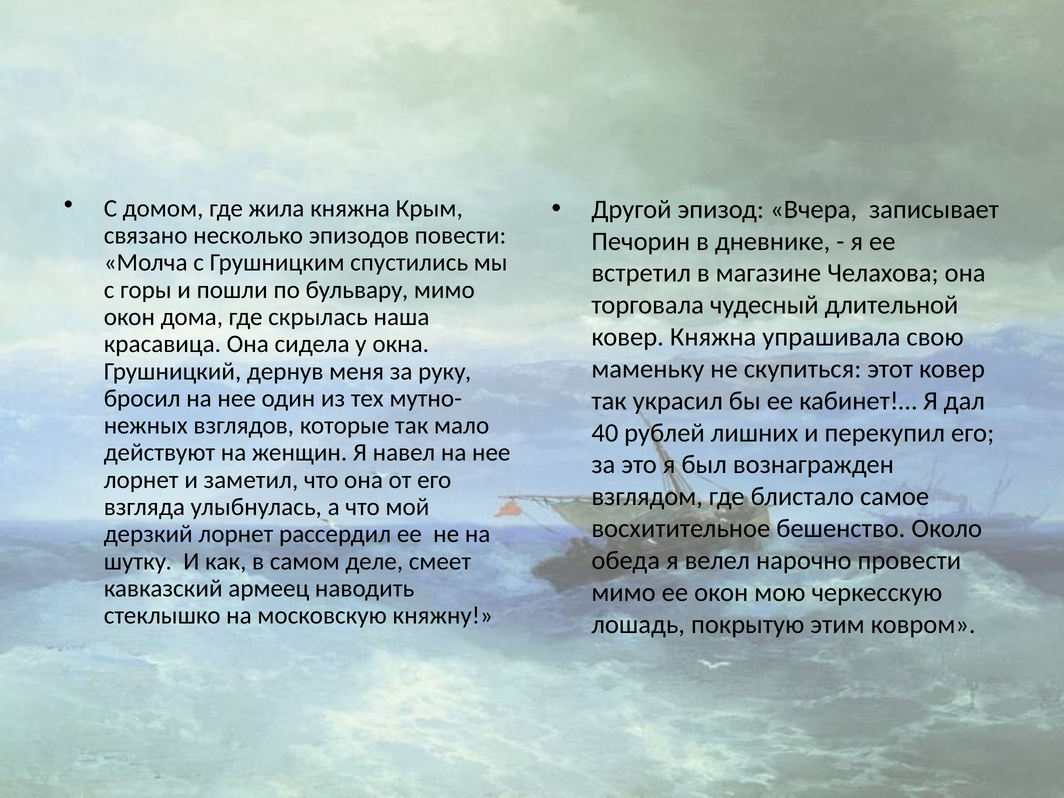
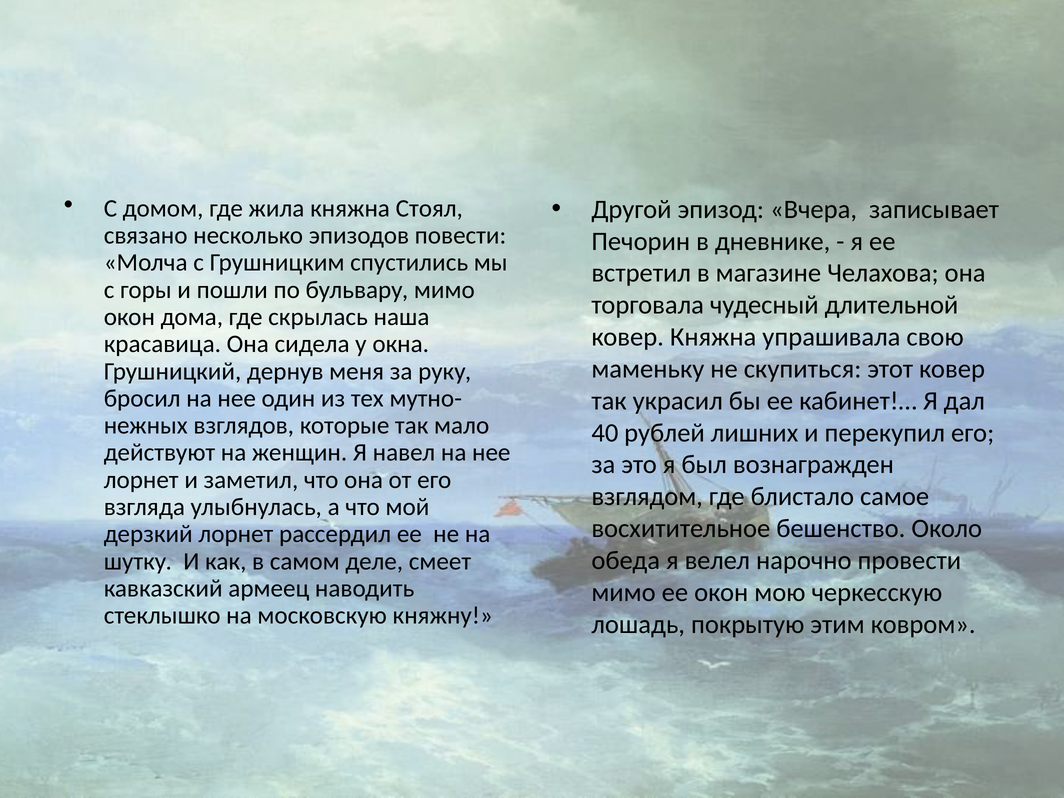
Крым: Крым -> Стоял (429, 208)
